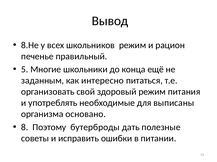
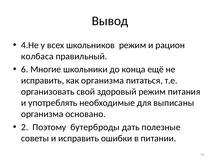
8.Не: 8.Не -> 4.Не (30, 45)
печенье: печенье -> колбаса (37, 57)
5: 5 -> 6 (25, 70)
заданным: заданным -> исправить (43, 81)
как интересно: интересно -> организма (103, 81)
8: 8 -> 2 (25, 128)
